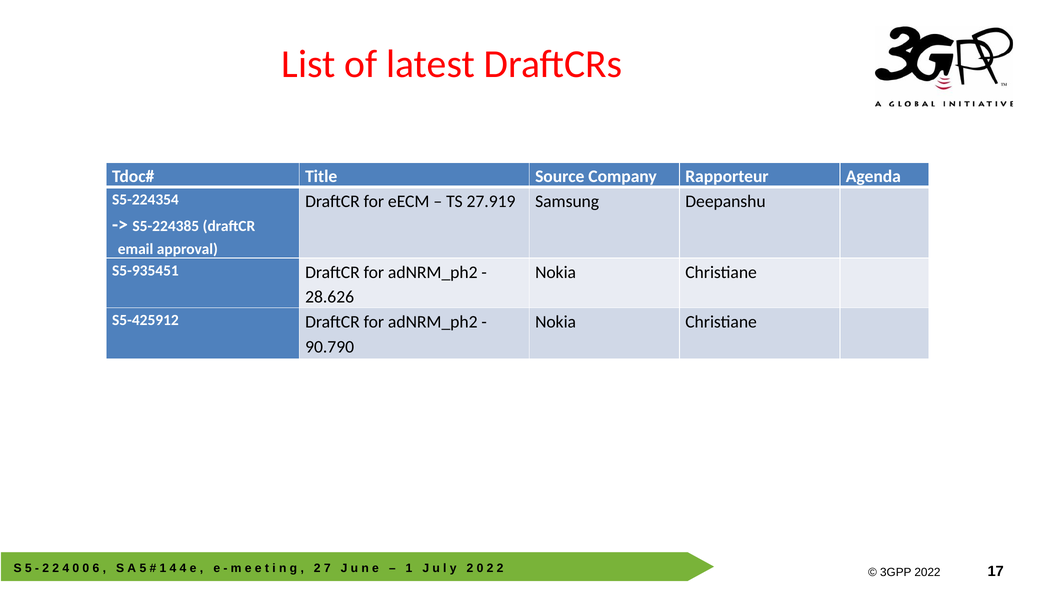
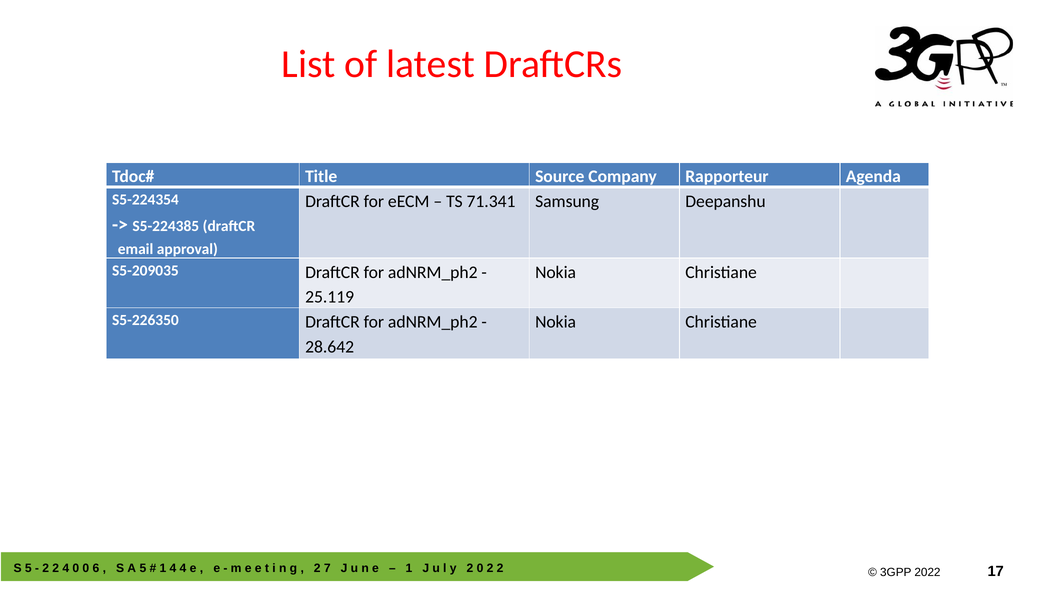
27.919: 27.919 -> 71.341 (491, 201)
S5-935451: S5-935451 -> S5-209035 (145, 270)
28.626: 28.626 -> 25.119 (330, 297)
S5-425912: S5-425912 -> S5-226350 (145, 320)
90.790: 90.790 -> 28.642 (330, 346)
